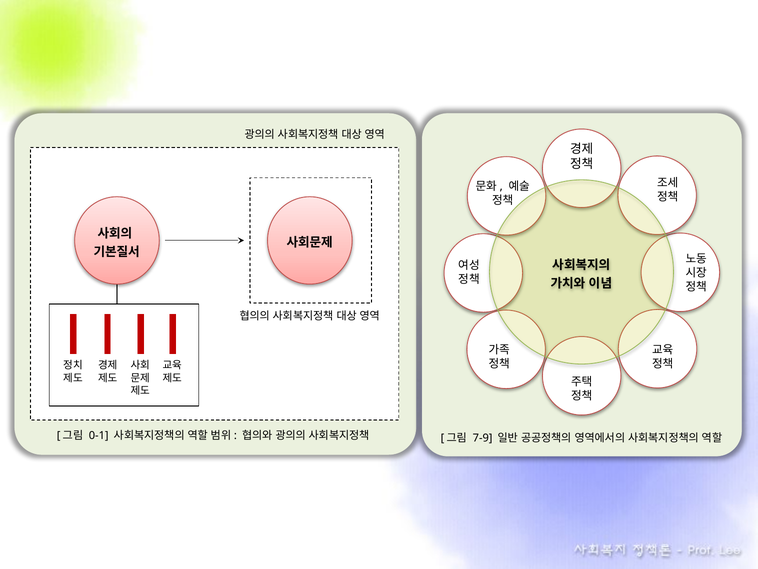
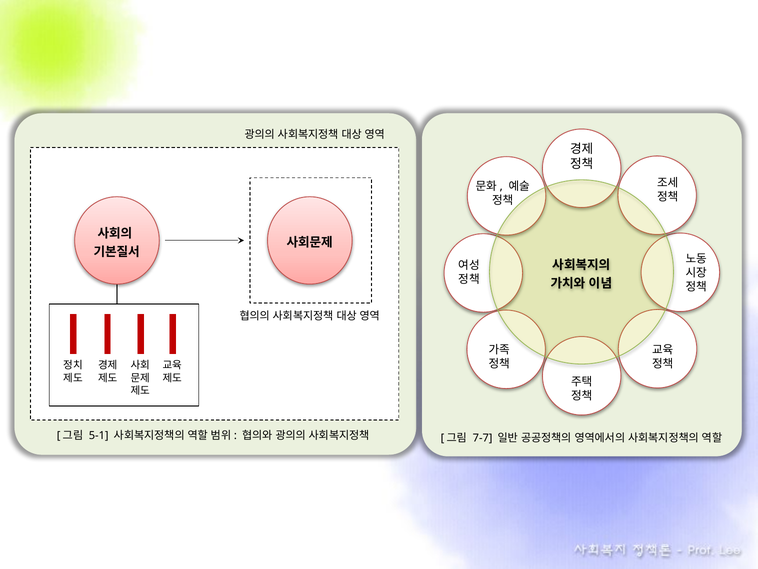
0-1: 0-1 -> 5-1 (99, 435)
7-9: 7-9 -> 7-7 (483, 437)
